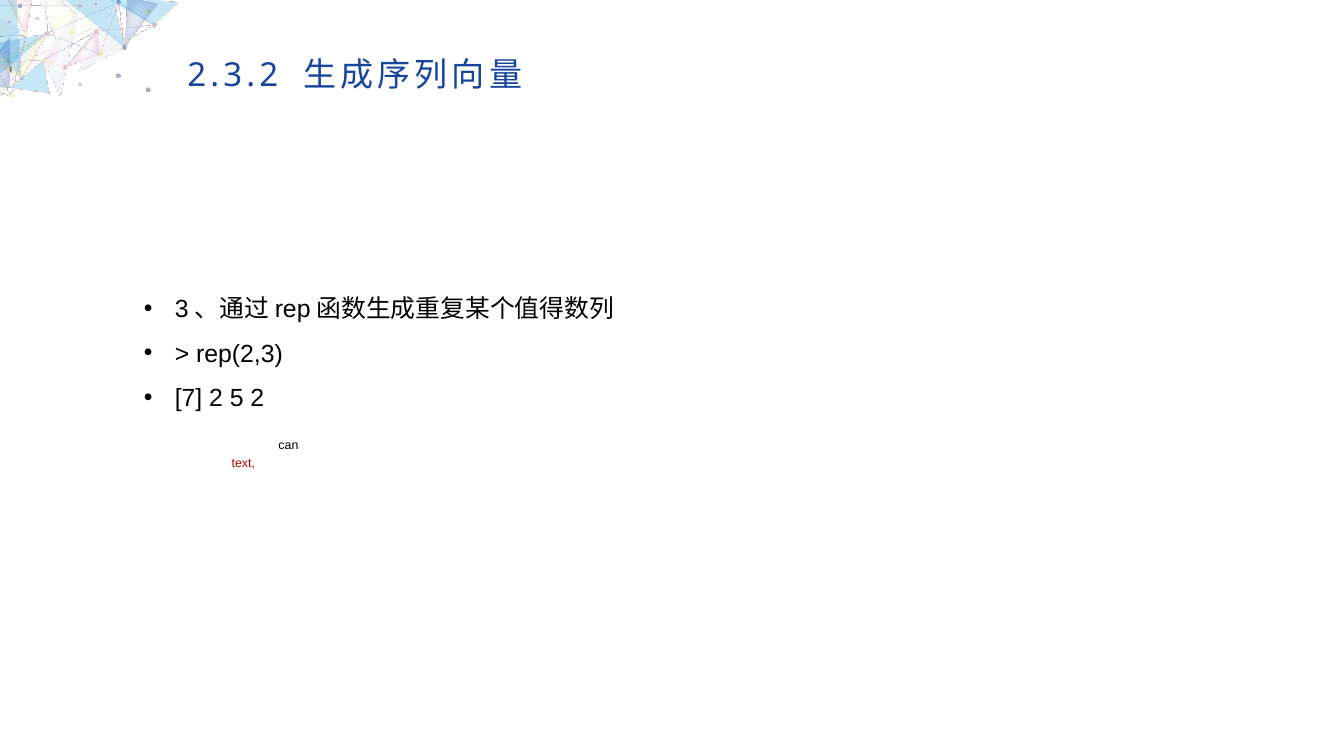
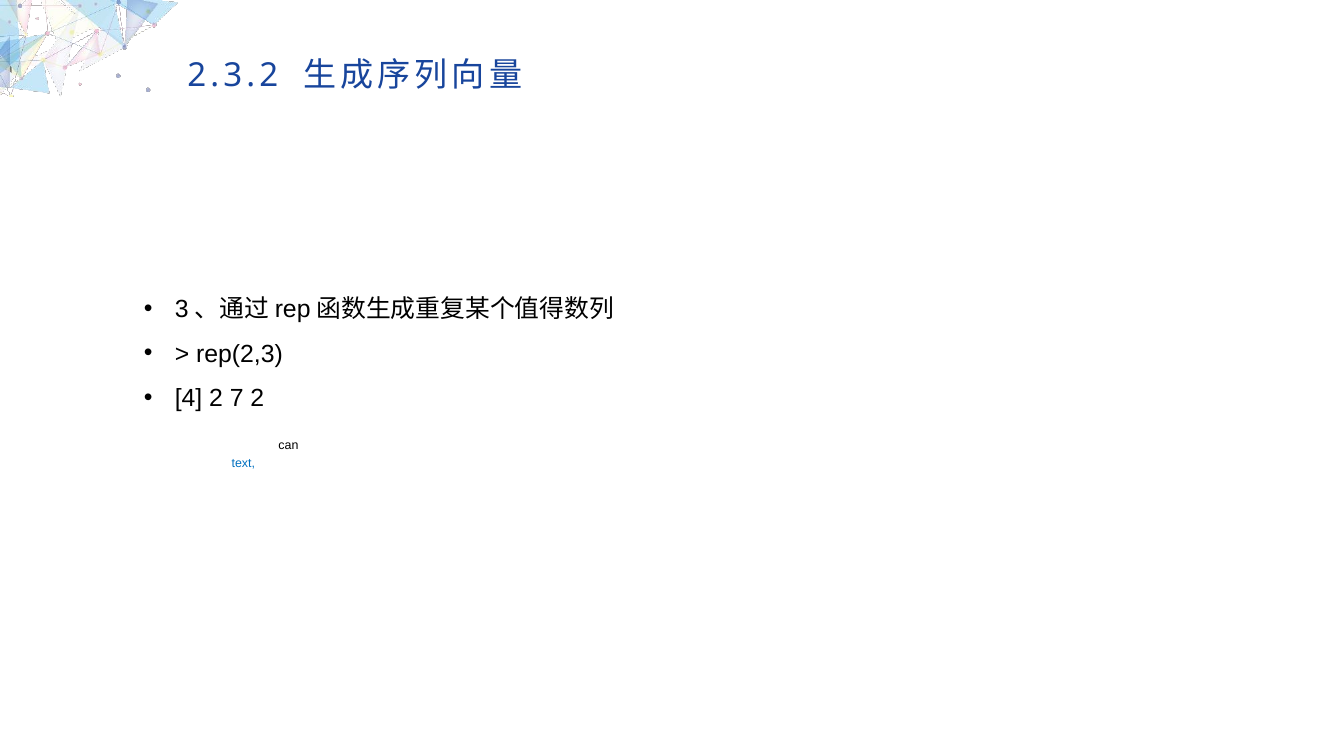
7: 7 -> 4 (189, 399)
5: 5 -> 7 (237, 399)
text colour: red -> blue (243, 464)
